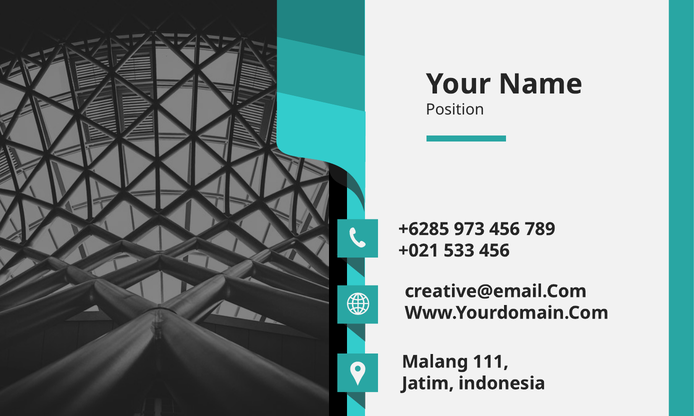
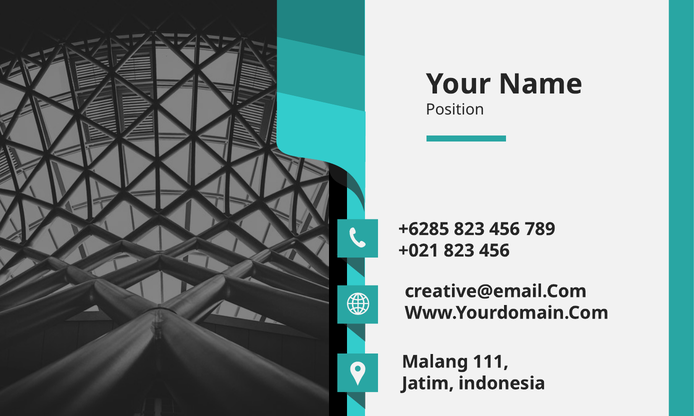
+6285 973: 973 -> 823 (469, 229)
+021 533: 533 -> 823 (459, 251)
